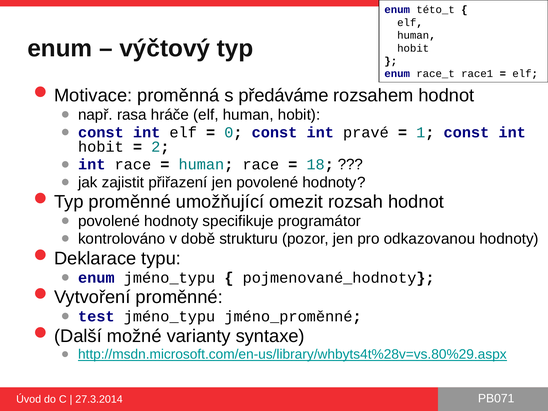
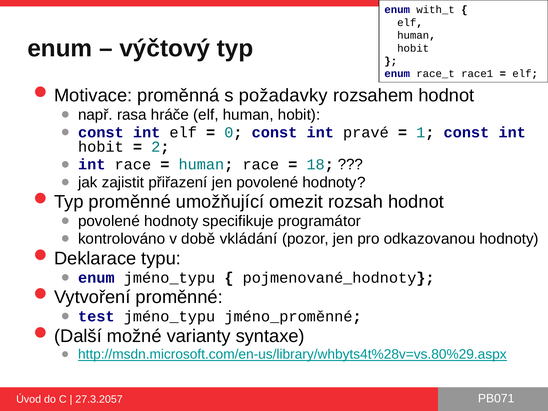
této_t: této_t -> with_t (436, 10)
předáváme: předáváme -> požadavky (283, 95)
strukturu: strukturu -> vkládání (249, 239)
27.3.2014: 27.3.2014 -> 27.3.2057 (99, 399)
